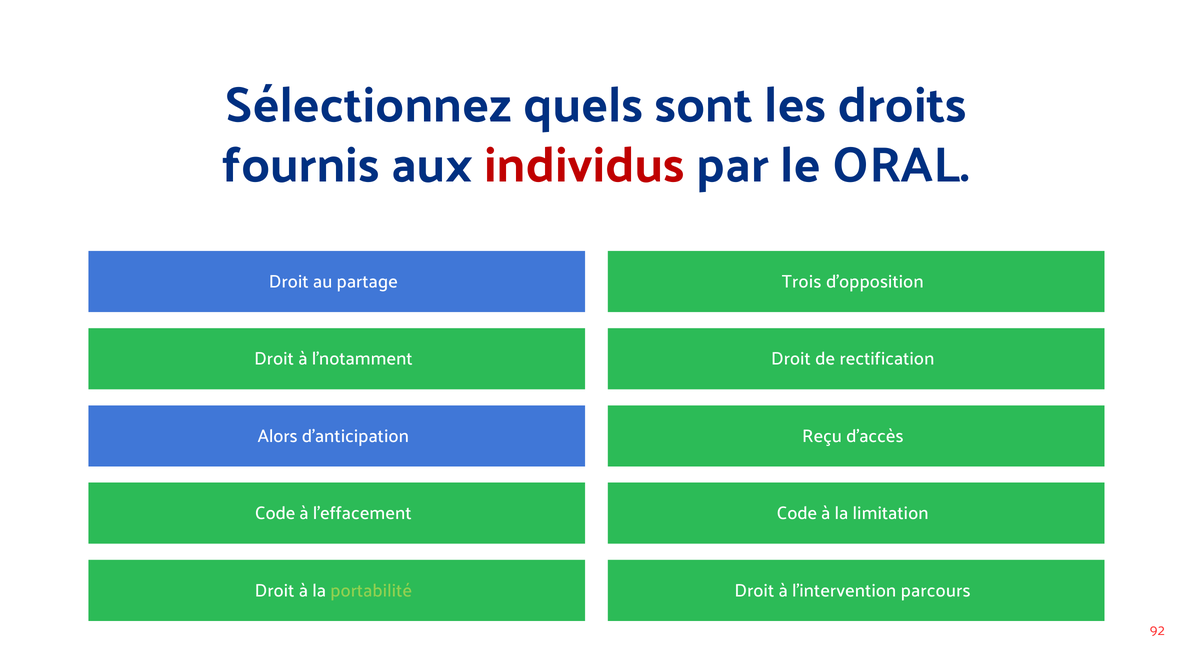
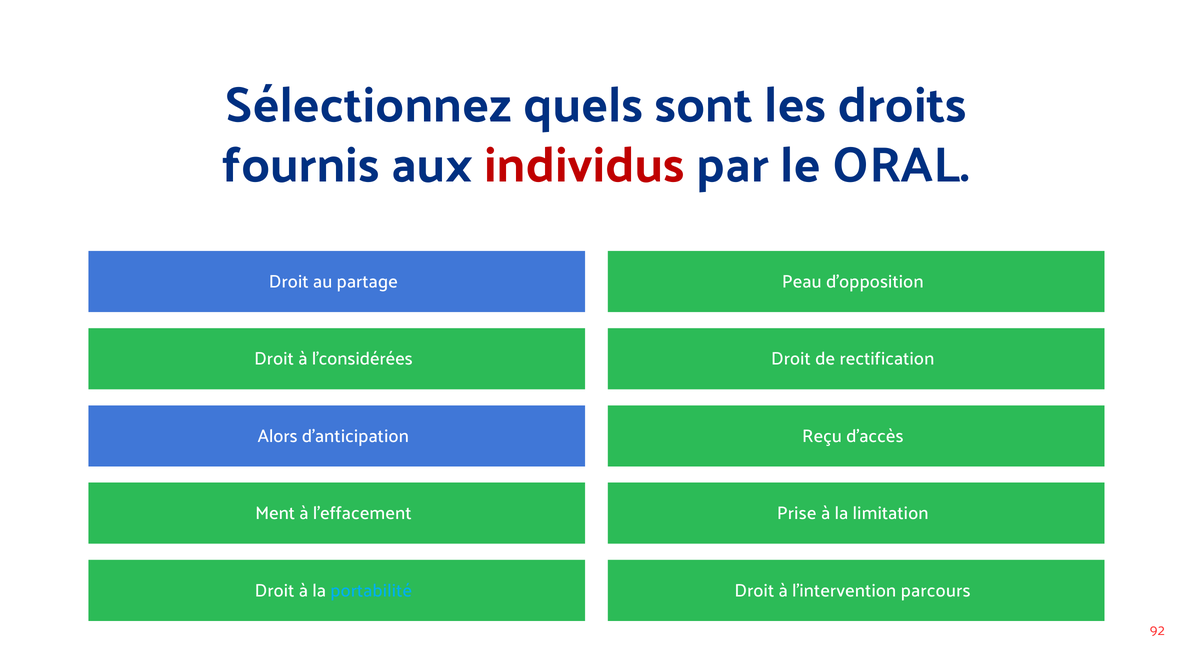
Trois: Trois -> Peau (802, 282)
l'notamment: l'notamment -> l'considérées (362, 359)
Code: Code -> Ment (275, 513)
l'effacement Code: Code -> Prise (797, 513)
portabilité colour: light green -> light blue (371, 591)
